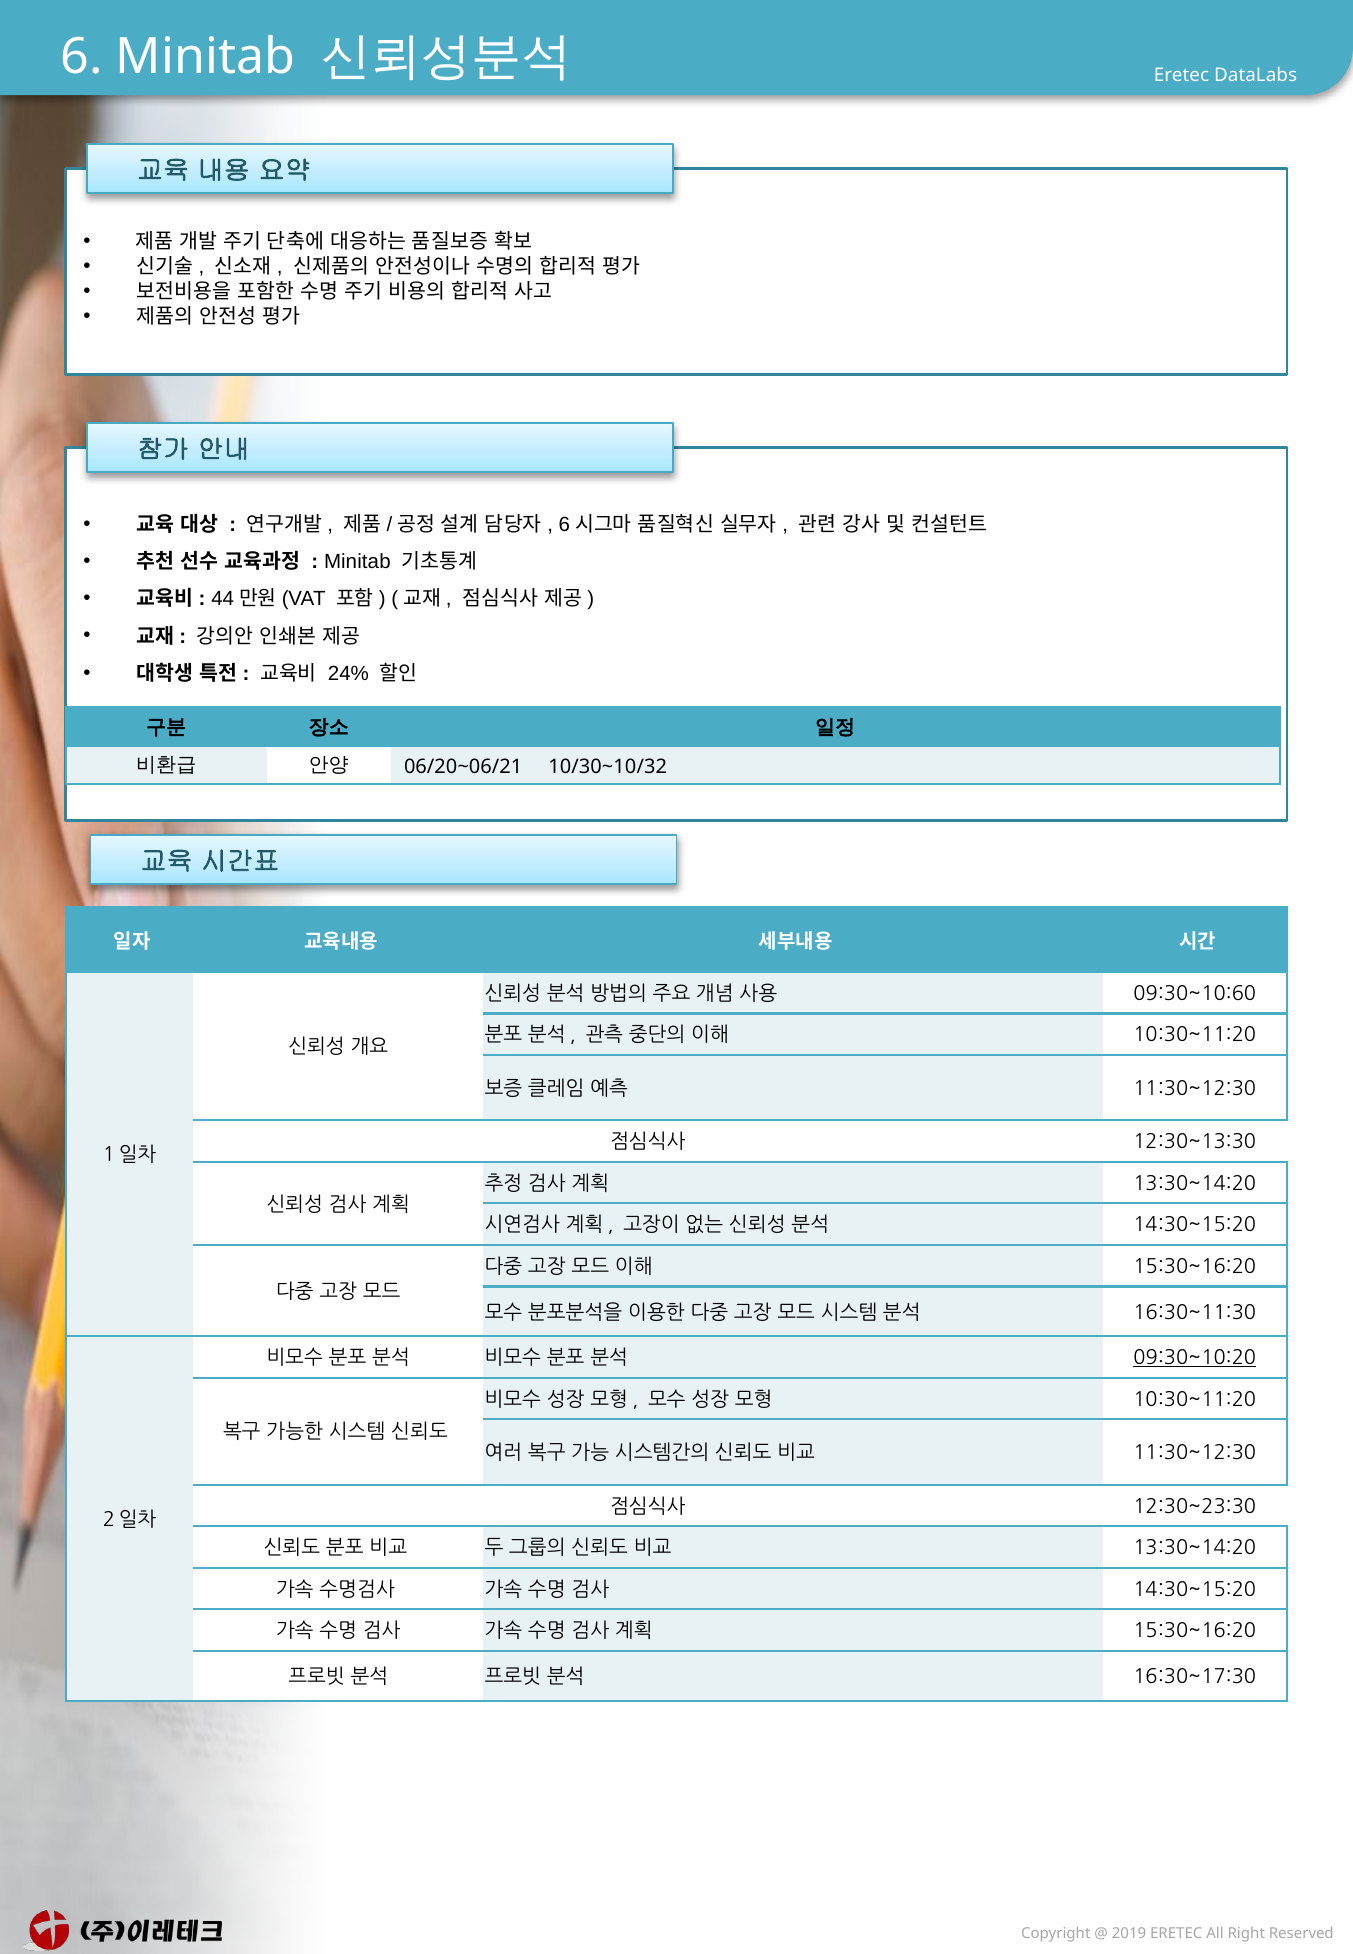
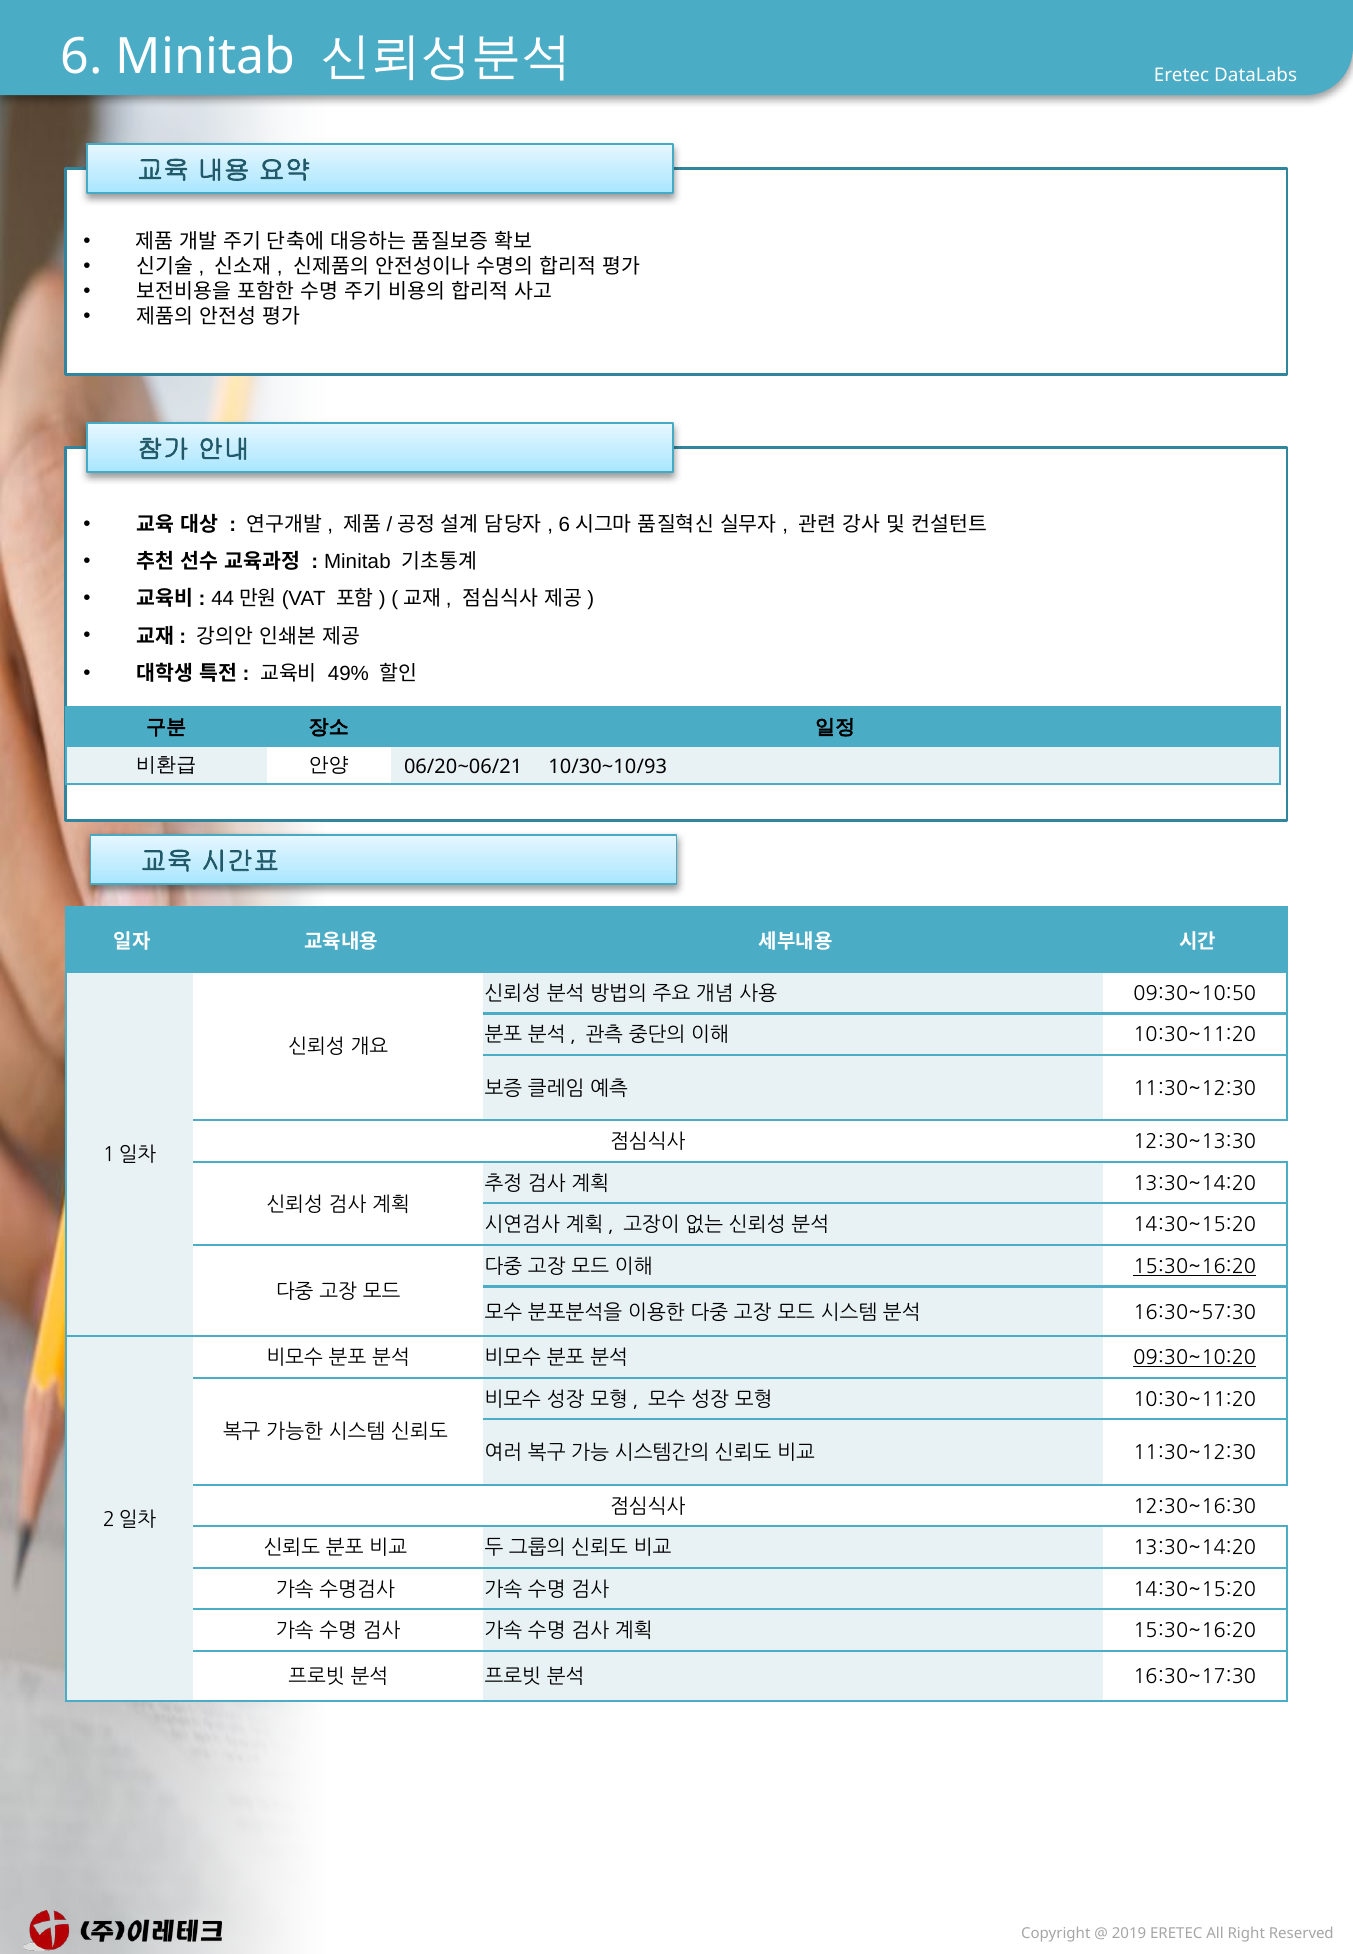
24%: 24% -> 49% (348, 674)
10/30~10/32: 10/30~10/32 -> 10/30~10/93 (608, 767)
09:30~10:60: 09:30~10:60 -> 09:30~10:50 (1195, 994)
15:30~16:20 underline: none -> present (1195, 1267)
16:30~11:30: 16:30~11:30 -> 16:30~57:30 (1195, 1313)
12:30~23:30: 12:30~23:30 -> 12:30~16:30 (1195, 1507)
